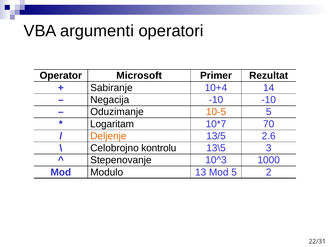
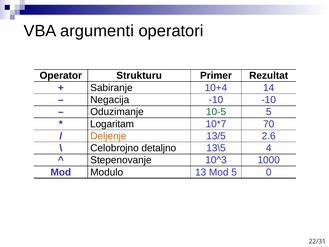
Microsoft: Microsoft -> Strukturu (139, 76)
10-5 colour: orange -> green (216, 112)
kontrolu: kontrolu -> detaljno (159, 148)
3: 3 -> 4 (269, 148)
2: 2 -> 0 (269, 172)
